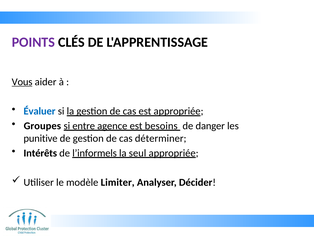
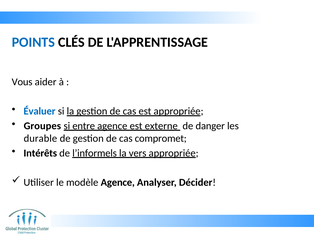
POINTS colour: purple -> blue (33, 42)
Vous underline: present -> none (22, 82)
besoins: besoins -> externe (161, 126)
punitive: punitive -> durable (40, 138)
déterminer: déterminer -> compromet (161, 138)
seul: seul -> vers (138, 153)
modèle Limiter: Limiter -> Agence (118, 182)
